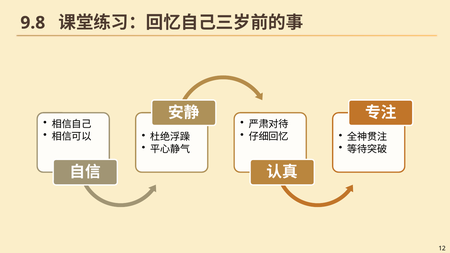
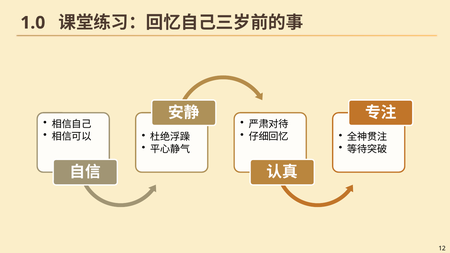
9.8: 9.8 -> 1.0 (33, 23)
